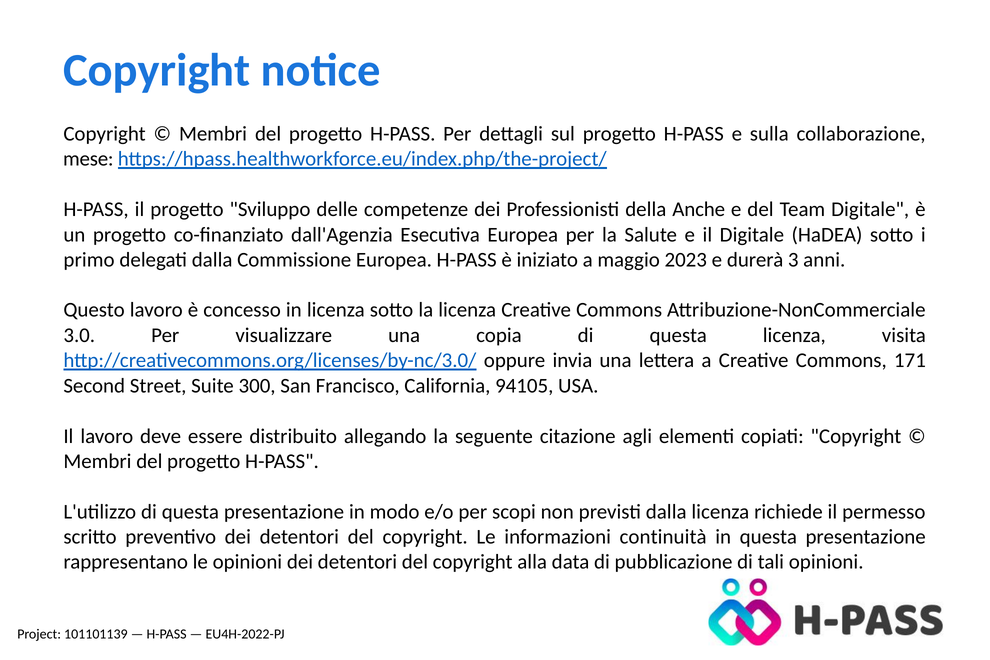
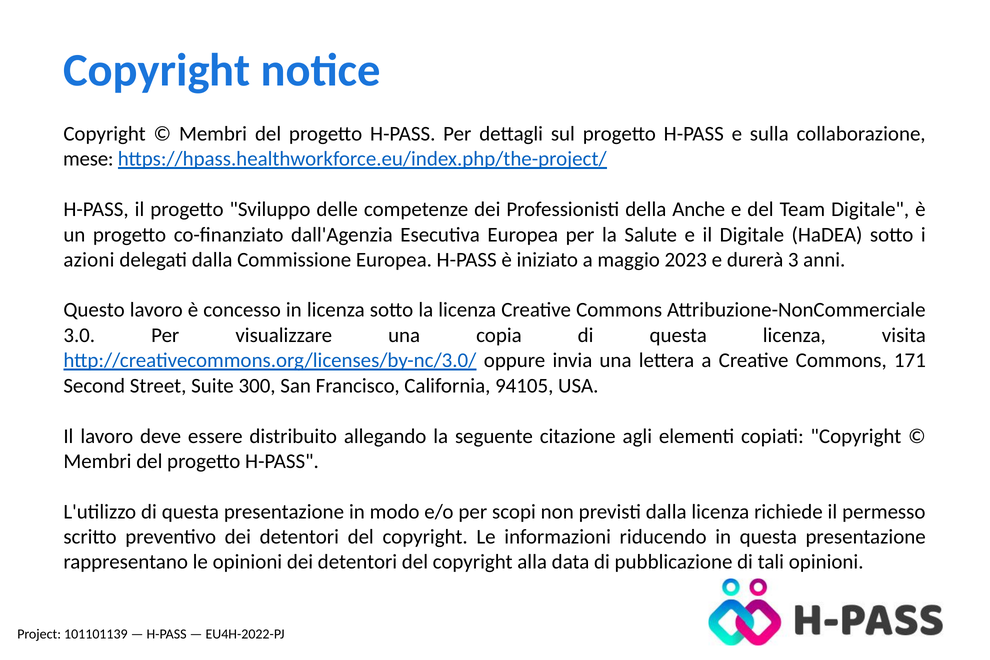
primo: primo -> azioni (89, 260)
continuità: continuità -> riducendo (663, 537)
